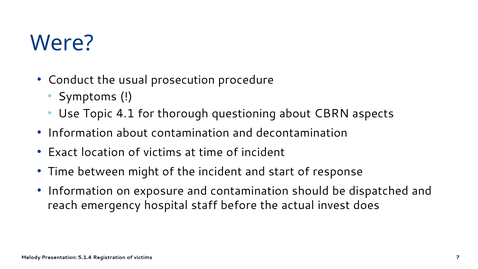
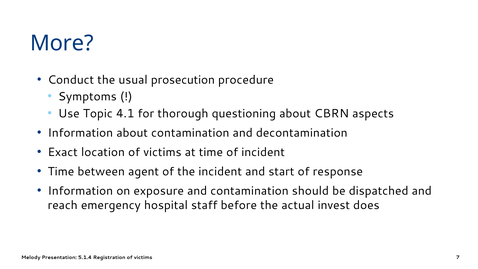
Were: Were -> More (62, 43)
might: might -> agent (144, 171)
